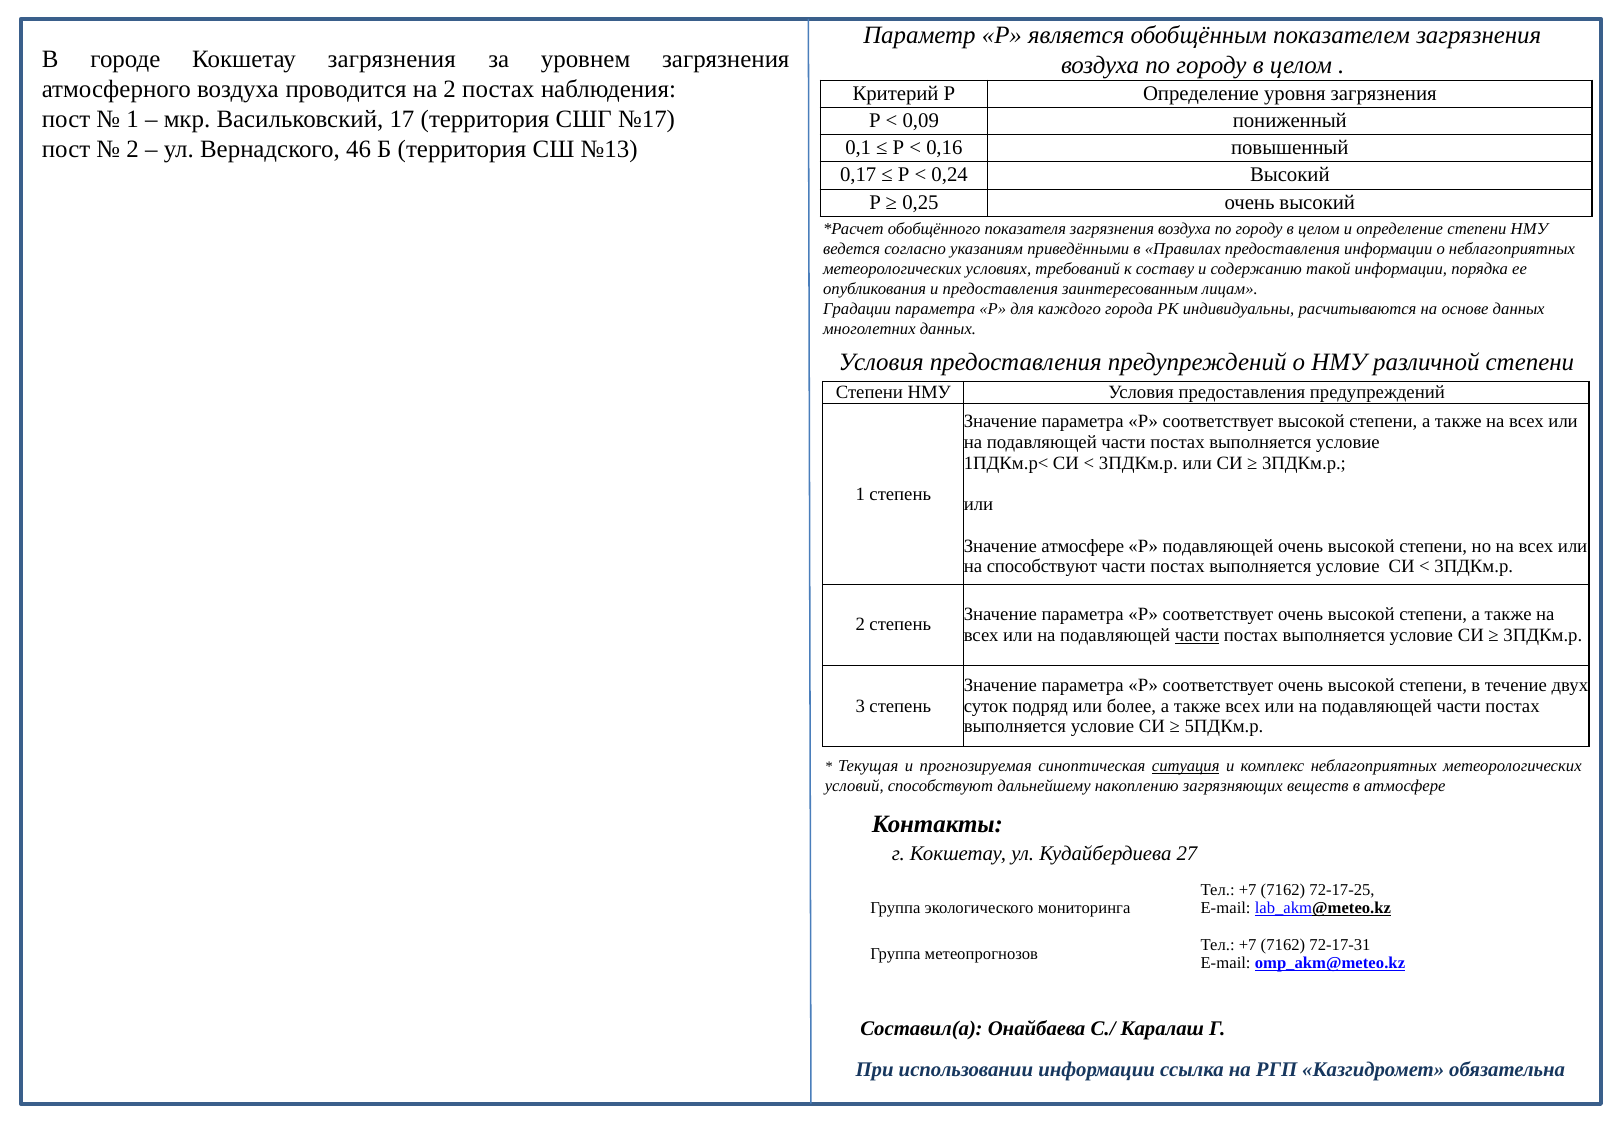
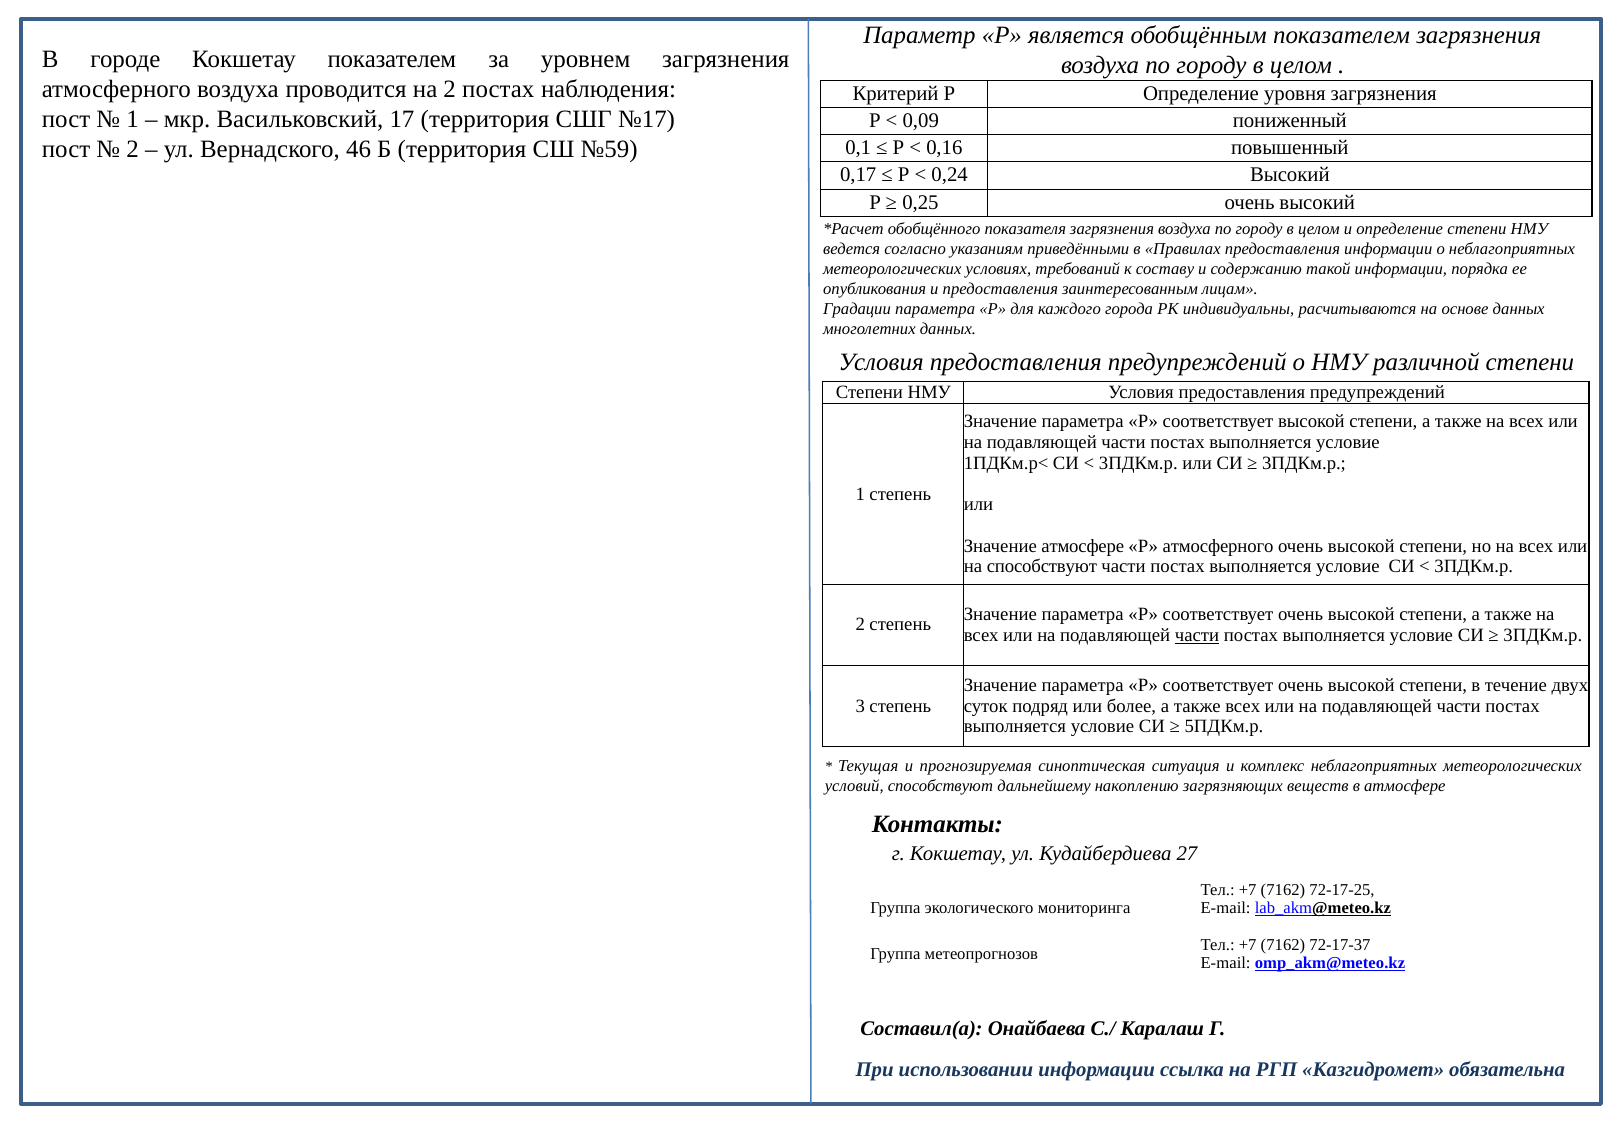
Кокшетау загрязнения: загрязнения -> показателем (392, 59)
№13: №13 -> №59 (609, 149)
Р подавляющей: подавляющей -> атмосферного (1218, 546)
ситуация underline: present -> none (1186, 766)
72-17-31: 72-17-31 -> 72-17-37 (1340, 945)
